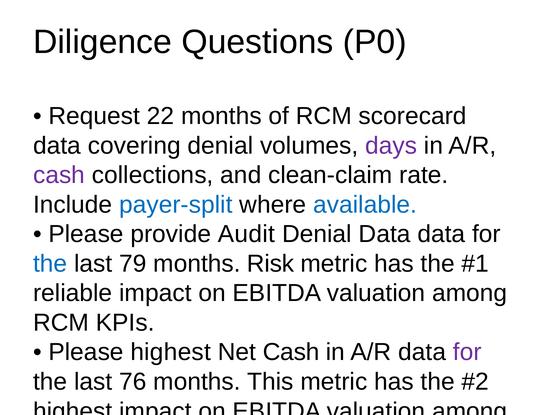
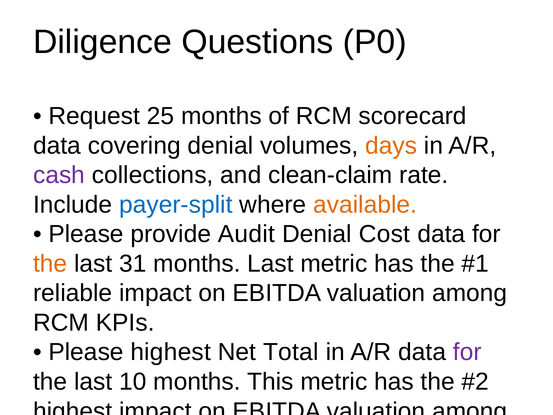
22: 22 -> 25 (161, 116)
days colour: purple -> orange (391, 145)
available colour: blue -> orange (365, 204)
Denial Data: Data -> Cost (384, 234)
the colour: blue -> orange (50, 263)
79: 79 -> 31 (133, 263)
months Risk: Risk -> Last (270, 263)
Net Cash: Cash -> Total (291, 352)
76: 76 -> 10 (133, 381)
